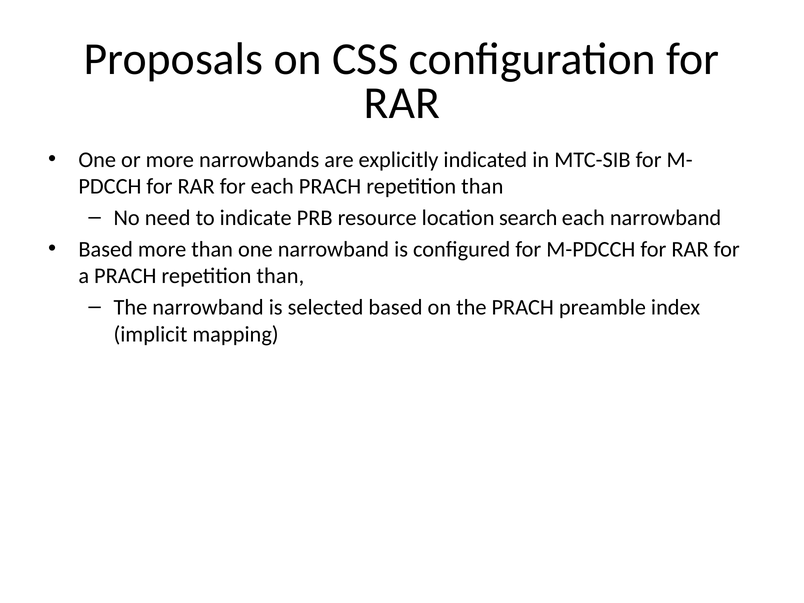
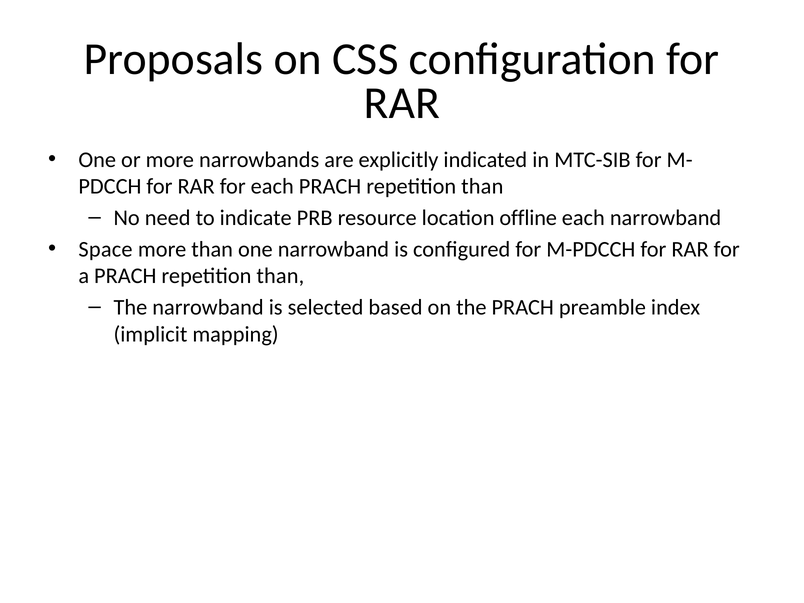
search: search -> offline (528, 218)
Based: Based -> Space (106, 249)
